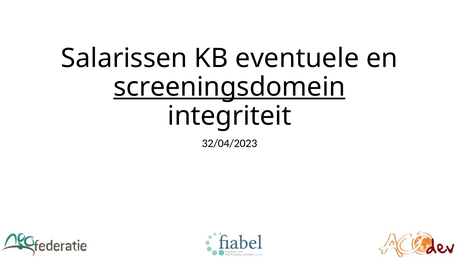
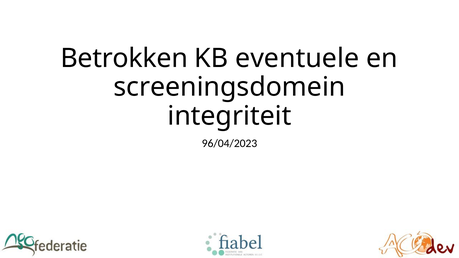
Salarissen: Salarissen -> Betrokken (124, 58)
screeningsdomein underline: present -> none (229, 87)
32/04/2023: 32/04/2023 -> 96/04/2023 (229, 143)
